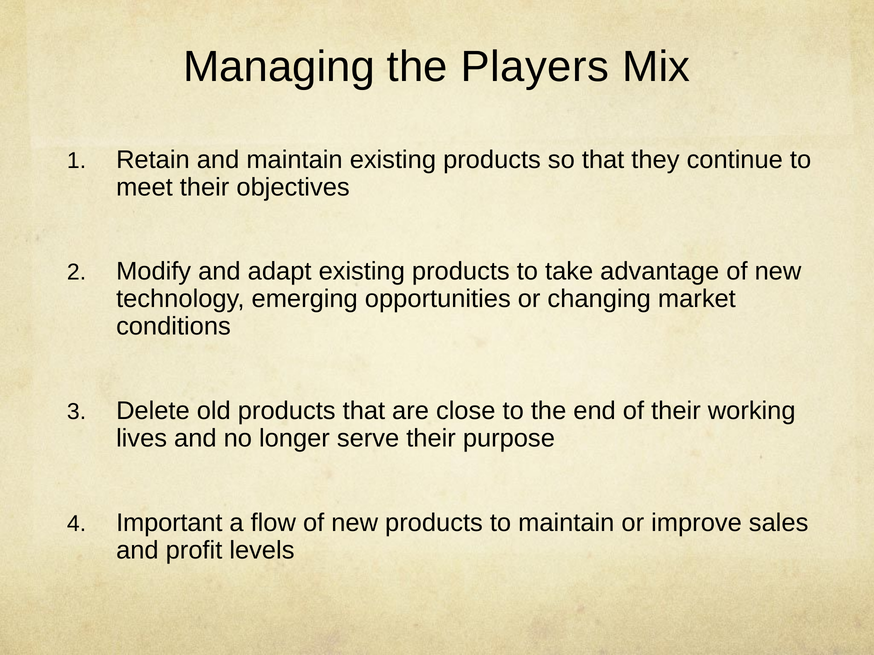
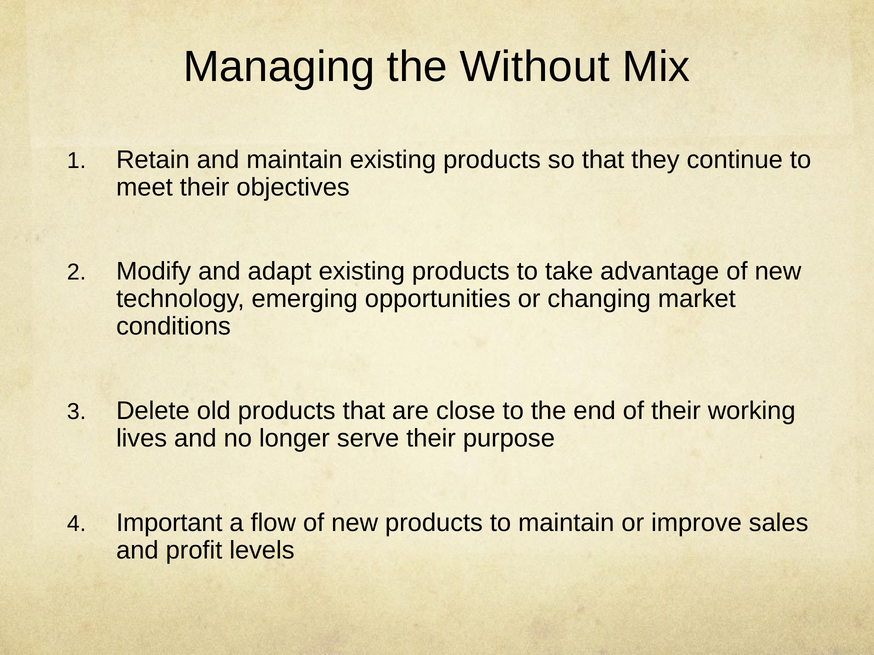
Players: Players -> Without (535, 67)
